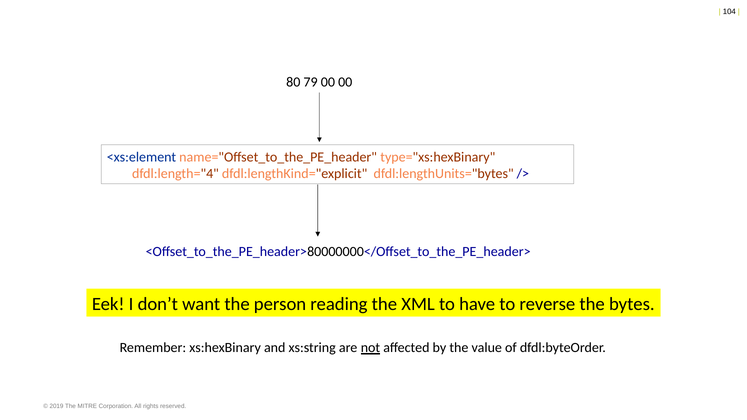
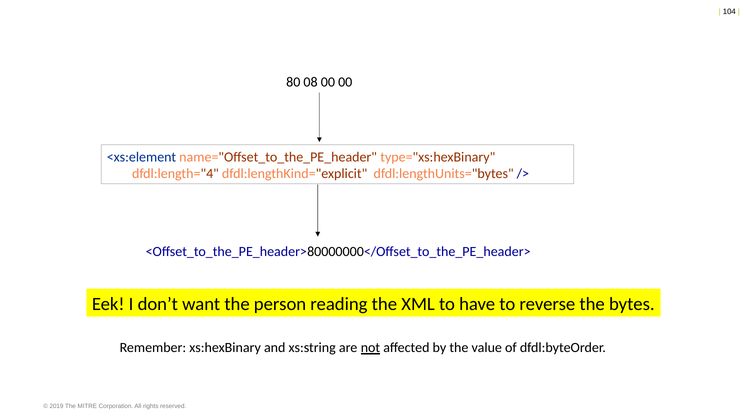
79: 79 -> 08 (311, 82)
